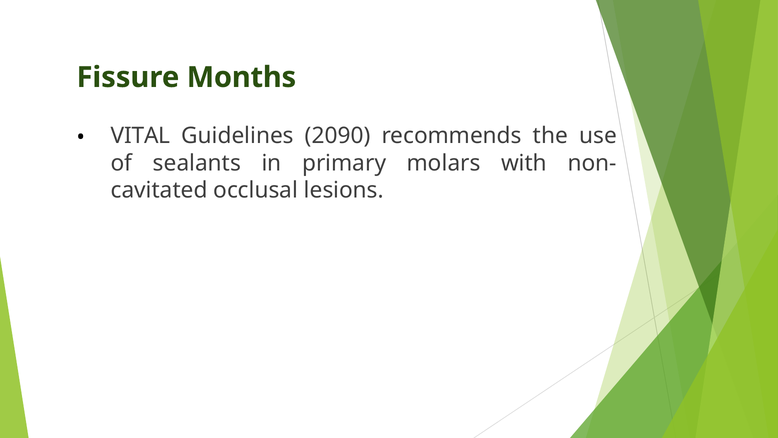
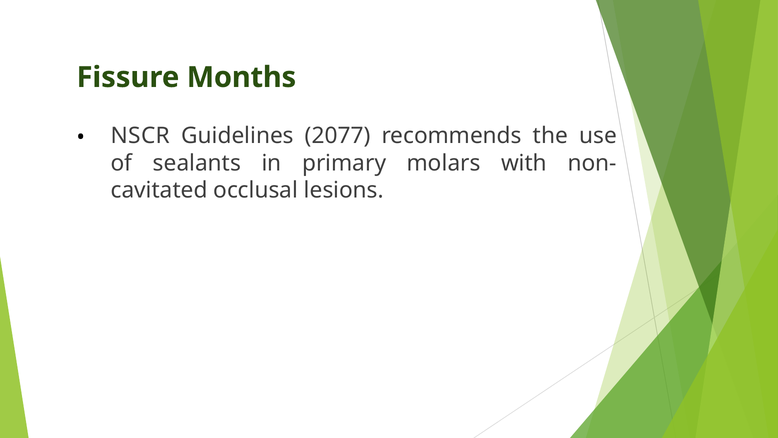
VITAL: VITAL -> NSCR (140, 136)
2090: 2090 -> 2077 (338, 136)
